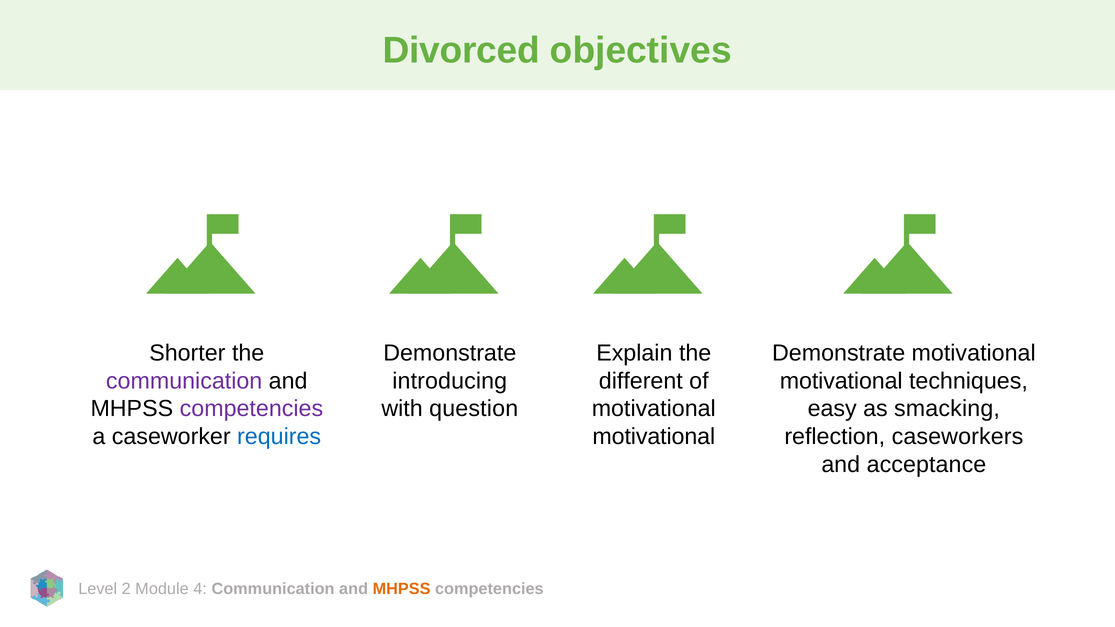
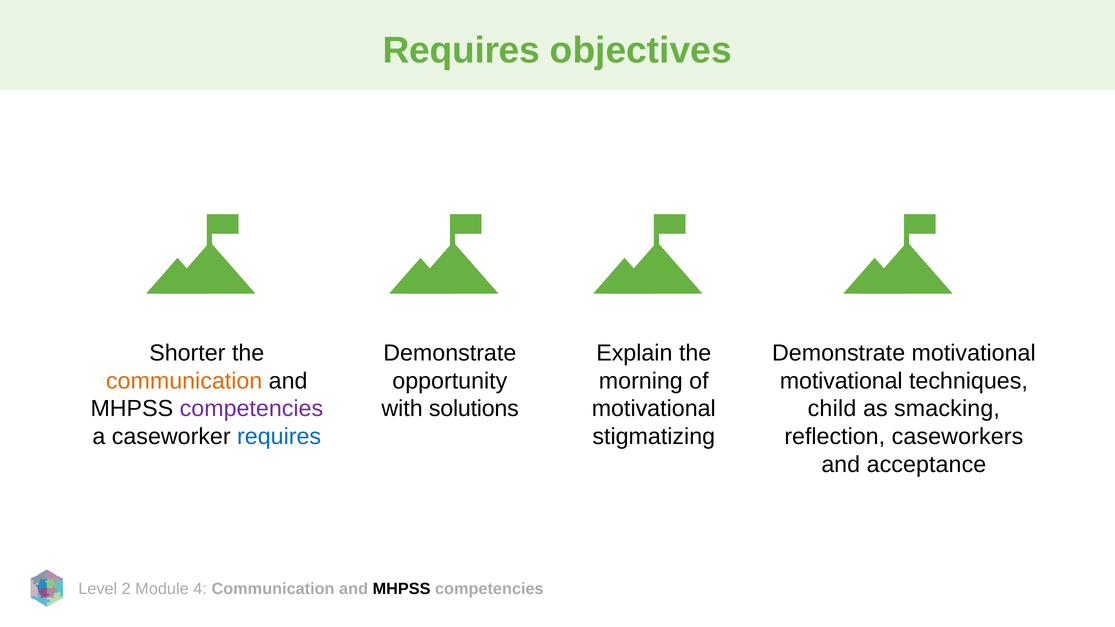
Divorced: Divorced -> Requires (461, 51)
communication colour: purple -> orange (184, 381)
different: different -> morning (641, 381)
introducing: introducing -> opportunity (450, 381)
question: question -> solutions (474, 409)
easy: easy -> child (832, 409)
motivational: motivational -> stigmatizing (654, 437)
MHPSS colour: orange -> black (402, 589)
